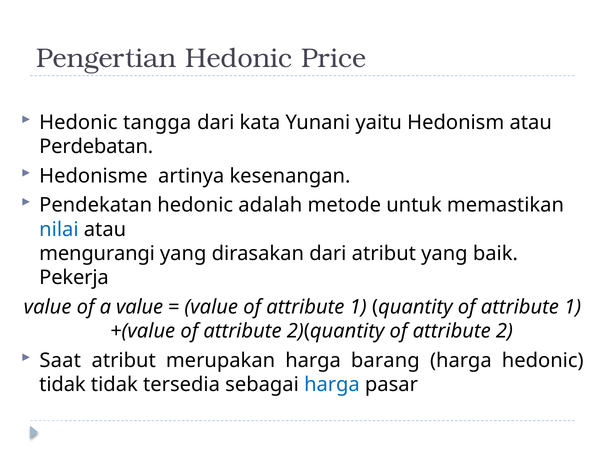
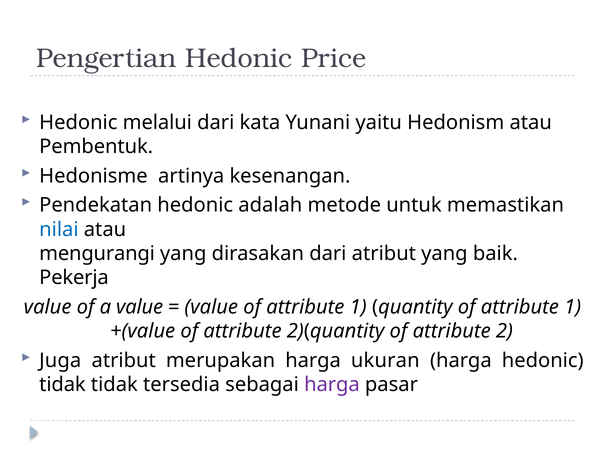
tangga: tangga -> melalui (157, 122)
Perdebatan: Perdebatan -> Pembentuk (96, 147)
Saat: Saat -> Juga (60, 360)
barang: barang -> ukuran (385, 360)
harga colour: blue -> purple (332, 385)
